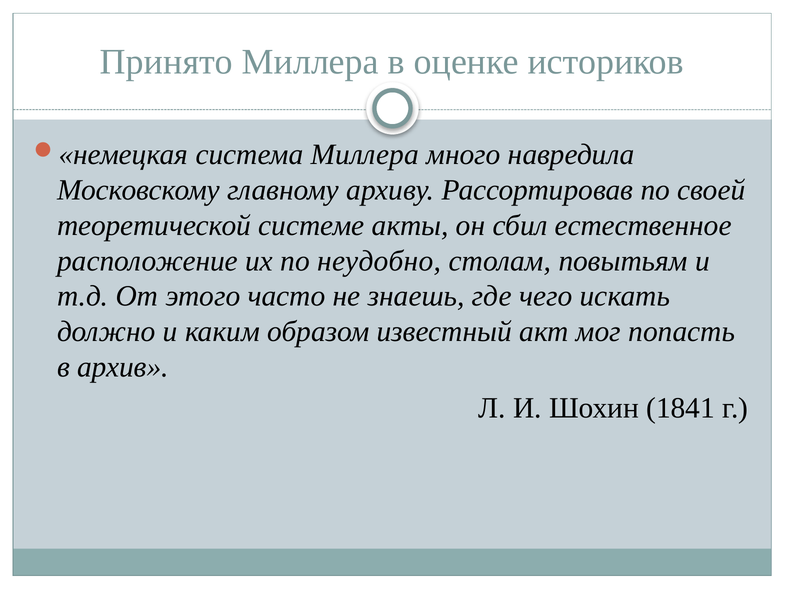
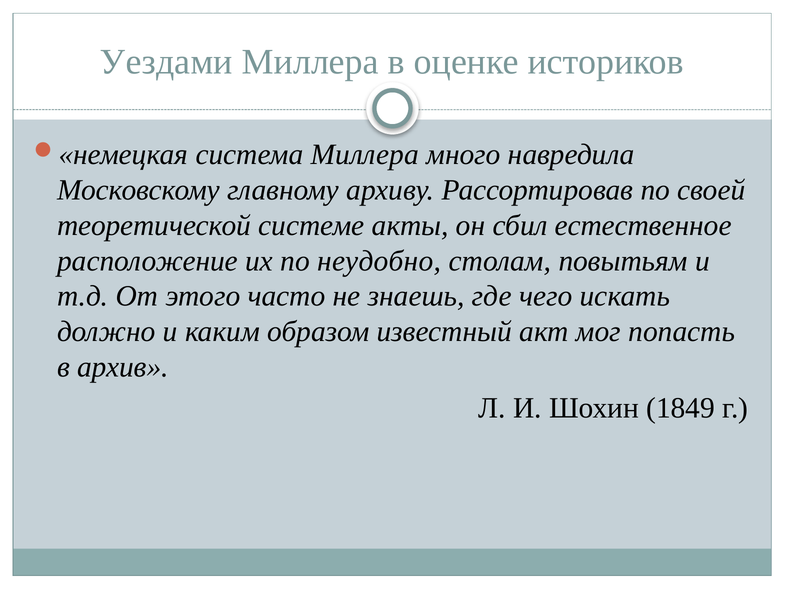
Принято: Принято -> Уездами (166, 62)
1841: 1841 -> 1849 (681, 408)
